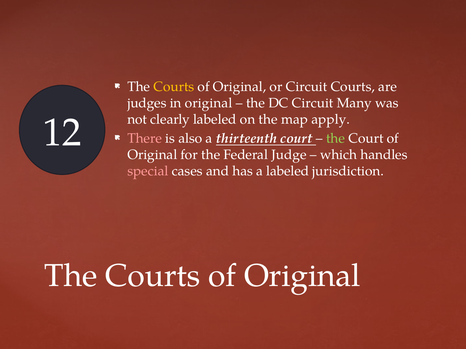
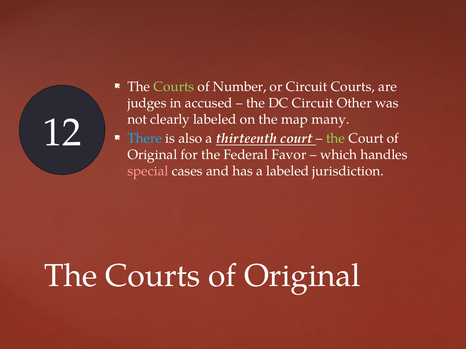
Courts colour: yellow -> light green (174, 87)
Original: Original -> Number (240, 87)
in original: original -> accused (209, 103)
Many: Many -> Other (354, 103)
apply: apply -> many (331, 120)
There colour: pink -> light blue (145, 139)
Judge: Judge -> Favor (289, 155)
